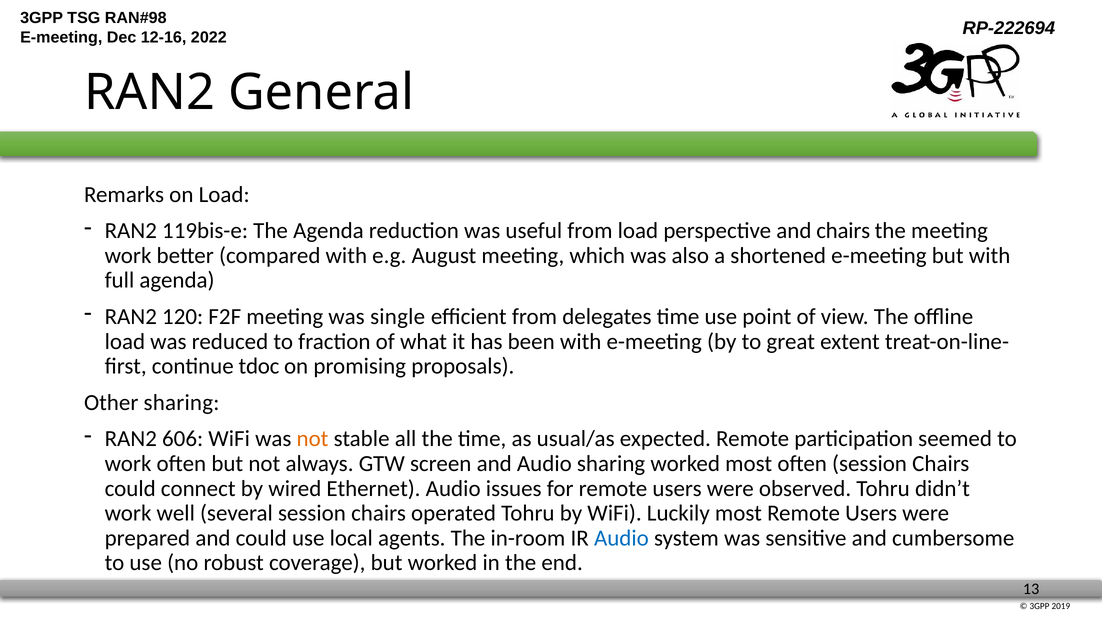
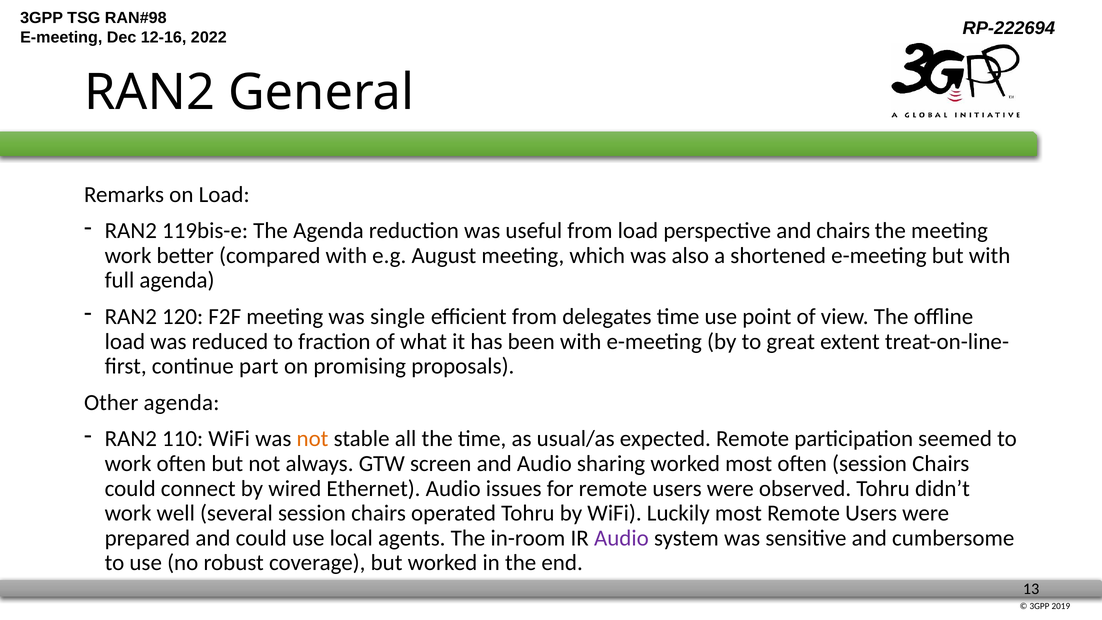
tdoc: tdoc -> part (259, 366)
Other sharing: sharing -> agenda (181, 403)
606: 606 -> 110 (183, 439)
Audio colour: blue -> purple (621, 538)
